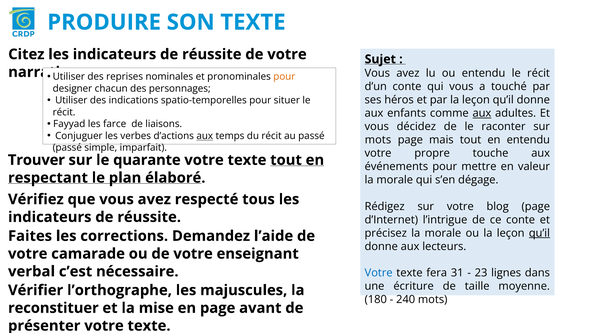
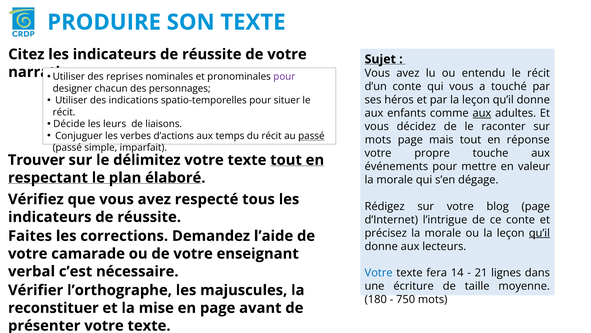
pour colour: orange -> purple (284, 77)
Fayyad: Fayyad -> Décide (69, 124)
farce: farce -> leurs (115, 124)
aux underline: present -> none (205, 136)
passé underline: none -> present (311, 136)
en entendu: entendu -> réponse (528, 140)
quarante: quarante -> délimitez (147, 160)
31: 31 -> 14 (457, 273)
23: 23 -> 21 (481, 273)
240: 240 -> 750 (406, 299)
